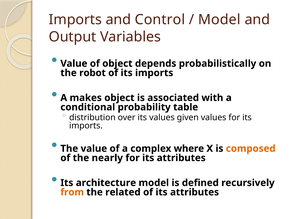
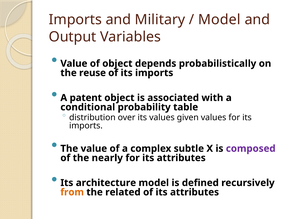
Control: Control -> Military (160, 20)
robot: robot -> reuse (93, 73)
makes: makes -> patent (86, 98)
where: where -> subtle (189, 149)
composed colour: orange -> purple (251, 149)
